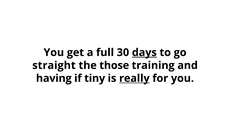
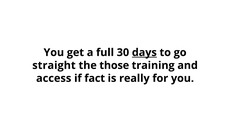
having: having -> access (54, 79)
tiny: tiny -> fact (95, 79)
really underline: present -> none (134, 79)
